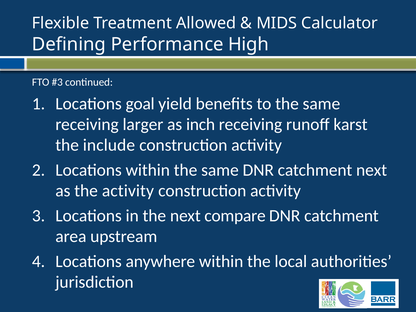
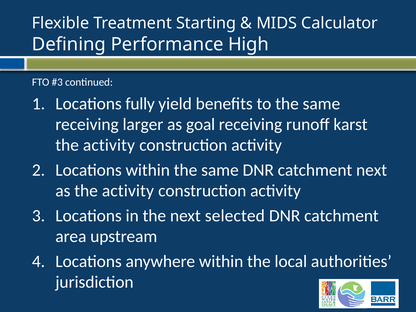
Allowed: Allowed -> Starting (206, 23)
goal: goal -> fully (140, 104)
inch: inch -> goal (201, 124)
include: include -> activity (109, 145)
compare: compare -> selected (235, 216)
